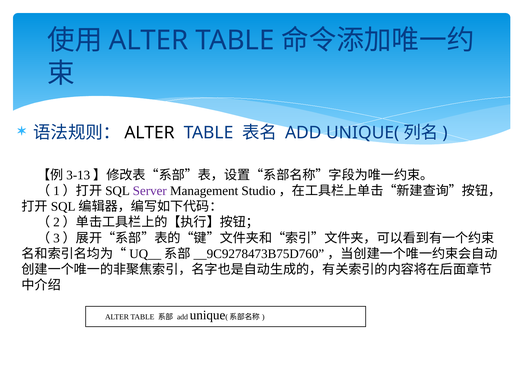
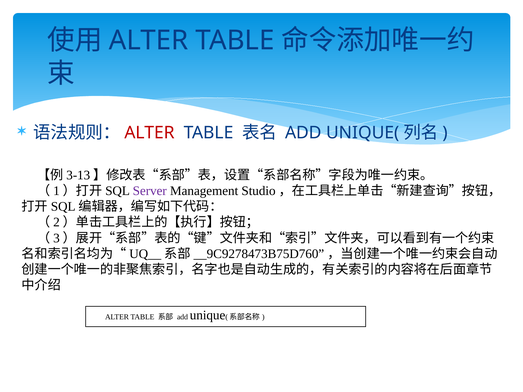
ALTER colour: black -> red (150, 133)
